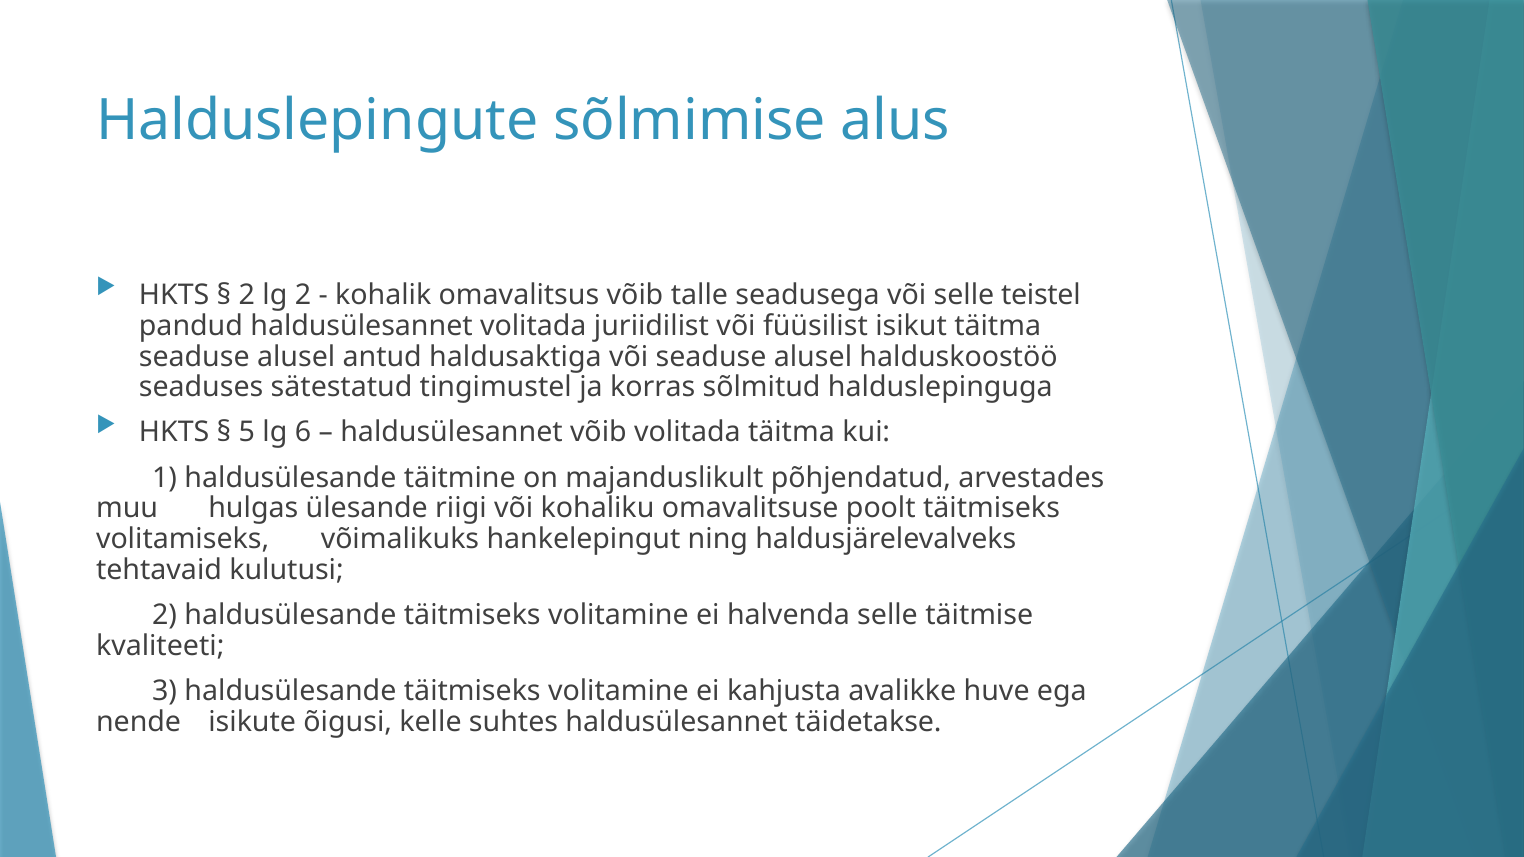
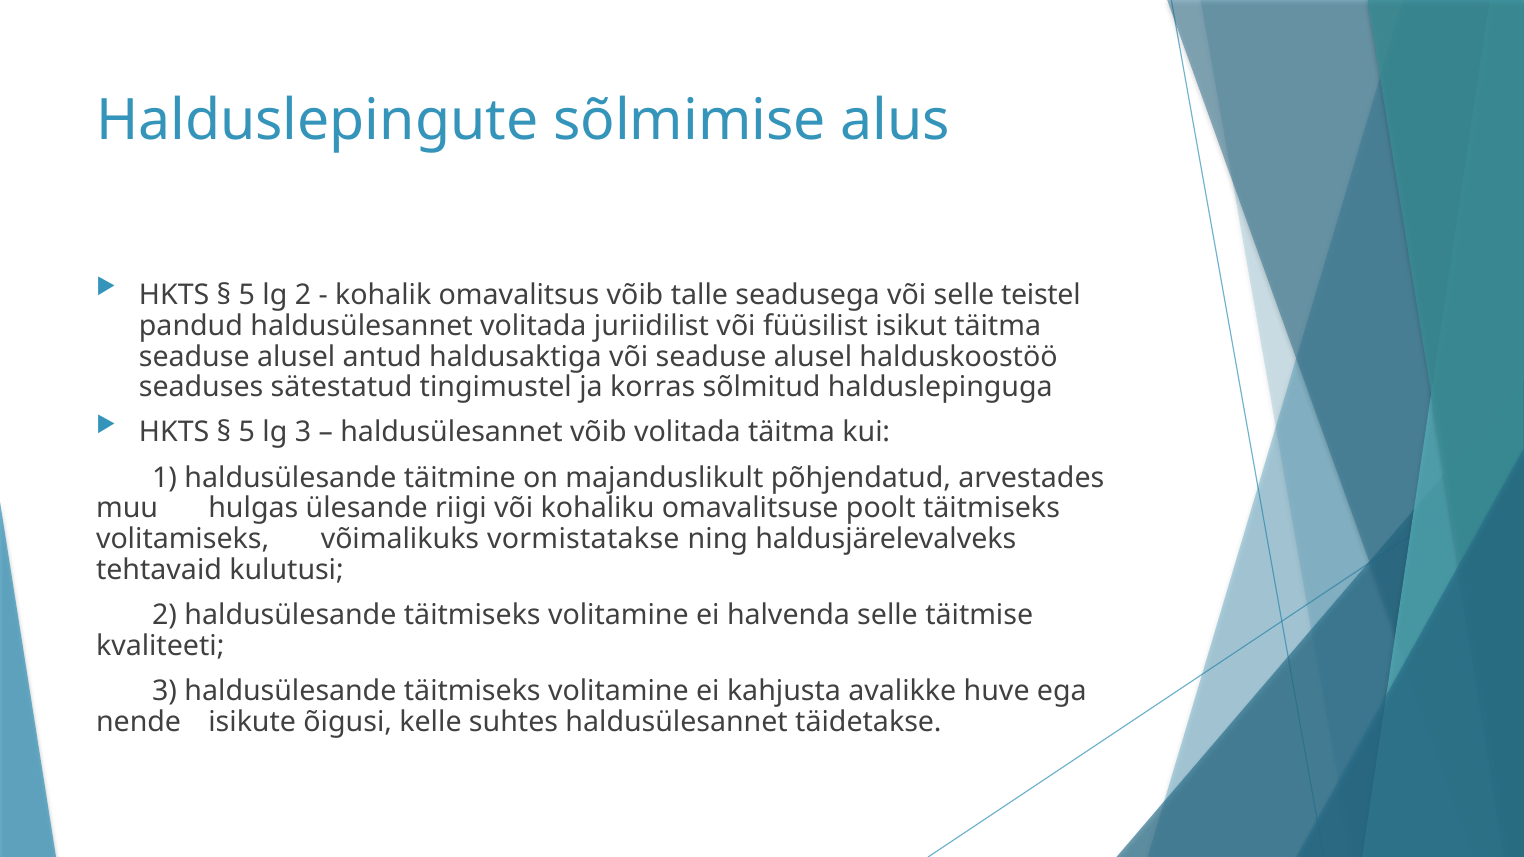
2: 2 -> 5 (247, 295)
lg 6: 6 -> 3 (303, 433)
hankelepingut: hankelepingut -> vormistatakse (583, 540)
